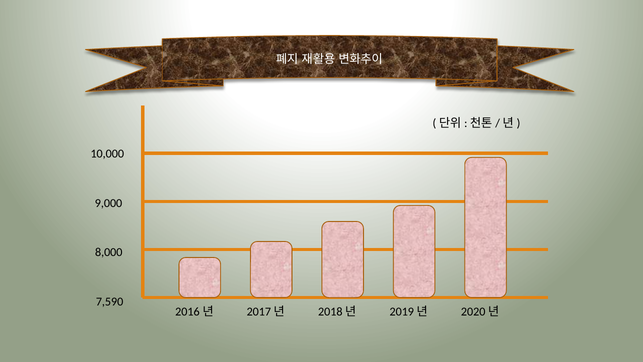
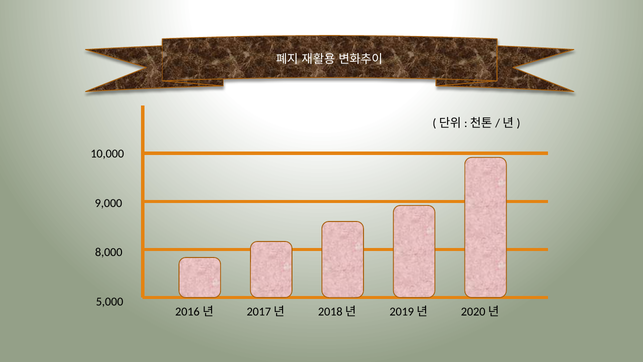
7,590: 7,590 -> 5,000 (110, 301)
